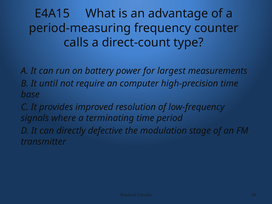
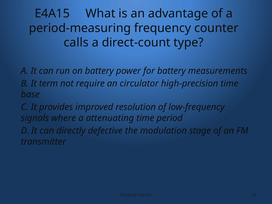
for largest: largest -> battery (171, 71)
until: until -> term (49, 84)
computer: computer -> circulator (139, 84)
terminating: terminating -> attenuating (110, 118)
